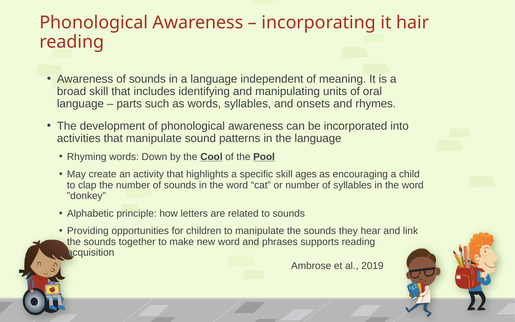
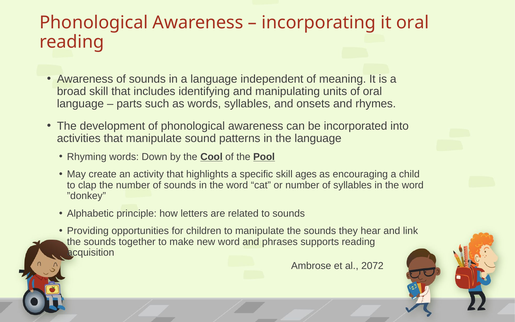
it hair: hair -> oral (413, 23)
2019: 2019 -> 2072 (372, 266)
